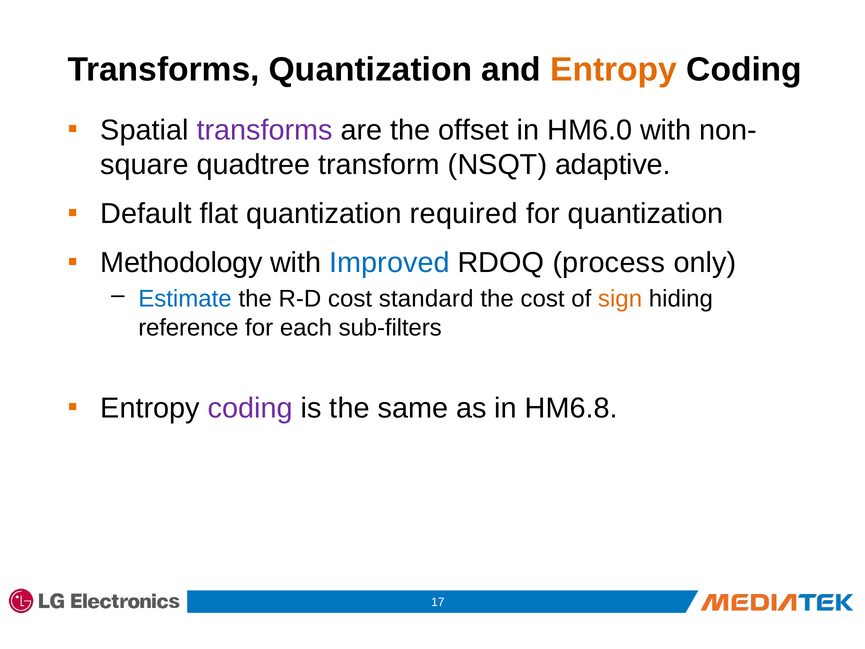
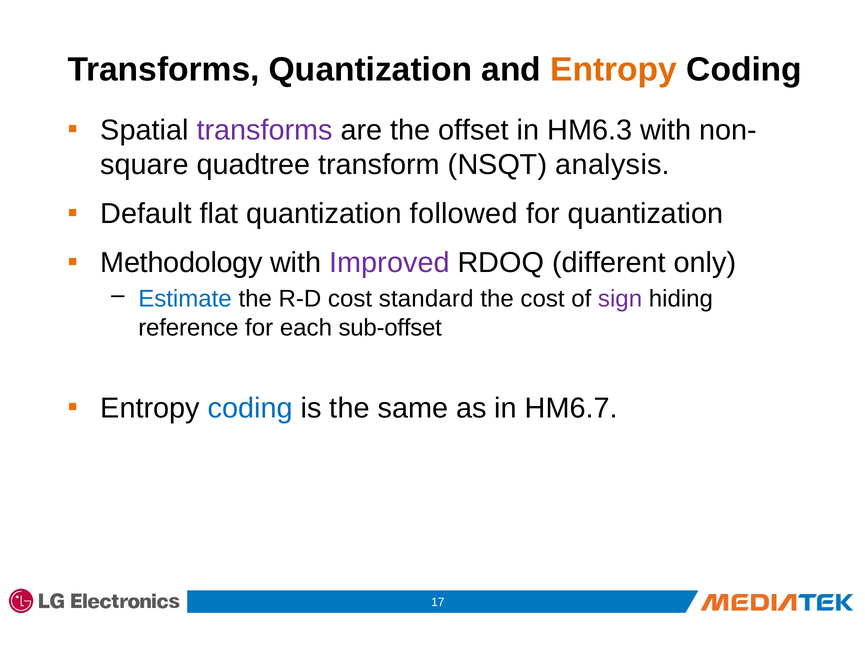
HM6.0: HM6.0 -> HM6.3 (590, 130)
adaptive: adaptive -> analysis (613, 165)
required: required -> followed (464, 214)
Improved colour: blue -> purple (390, 263)
process: process -> different (609, 263)
sign colour: orange -> purple (620, 299)
sub-filters: sub-filters -> sub-offset (390, 328)
coding colour: purple -> blue (250, 408)
HM6.8: HM6.8 -> HM6.7 (571, 408)
